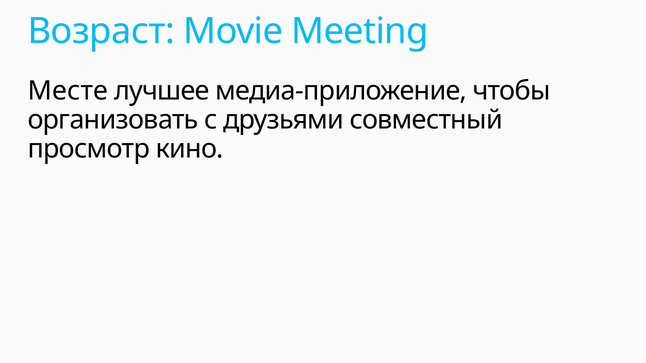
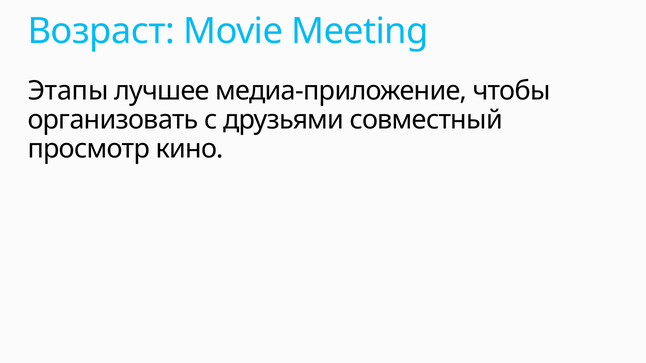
Месте: Месте -> Этапы (68, 91)
